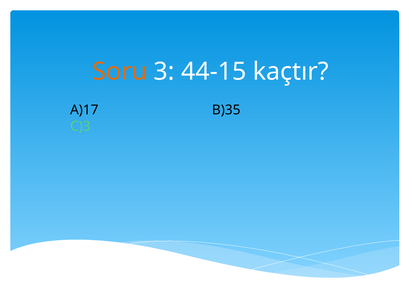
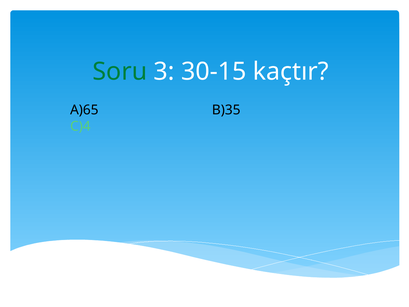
Soru colour: orange -> green (120, 71)
44-15: 44-15 -> 30-15 (214, 71)
A)17: A)17 -> A)65 (84, 110)
C)3: C)3 -> C)4 (80, 126)
